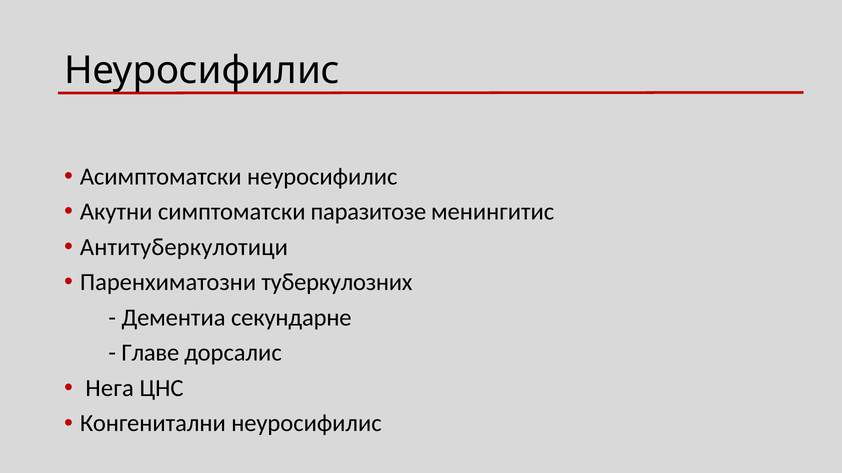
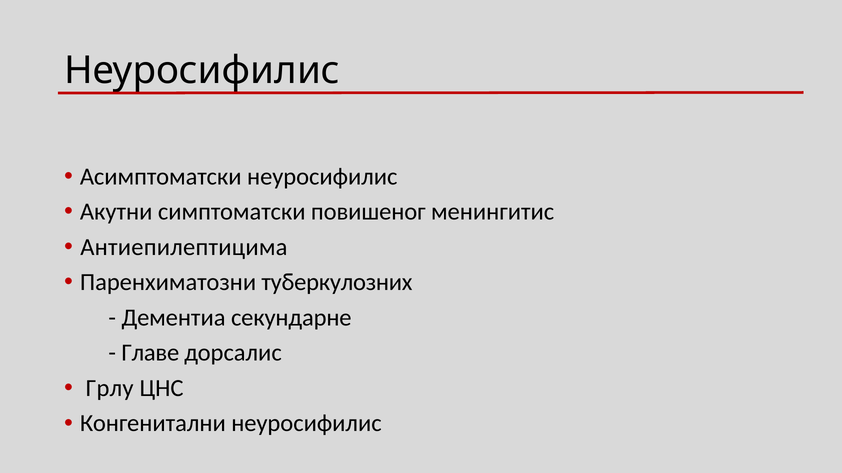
паразитозе: паразитозе -> повишеног (368, 212)
Антитуберкулотици: Антитуберкулотици -> Антиепилептицима (184, 247)
Нега: Нега -> Грлу (110, 389)
